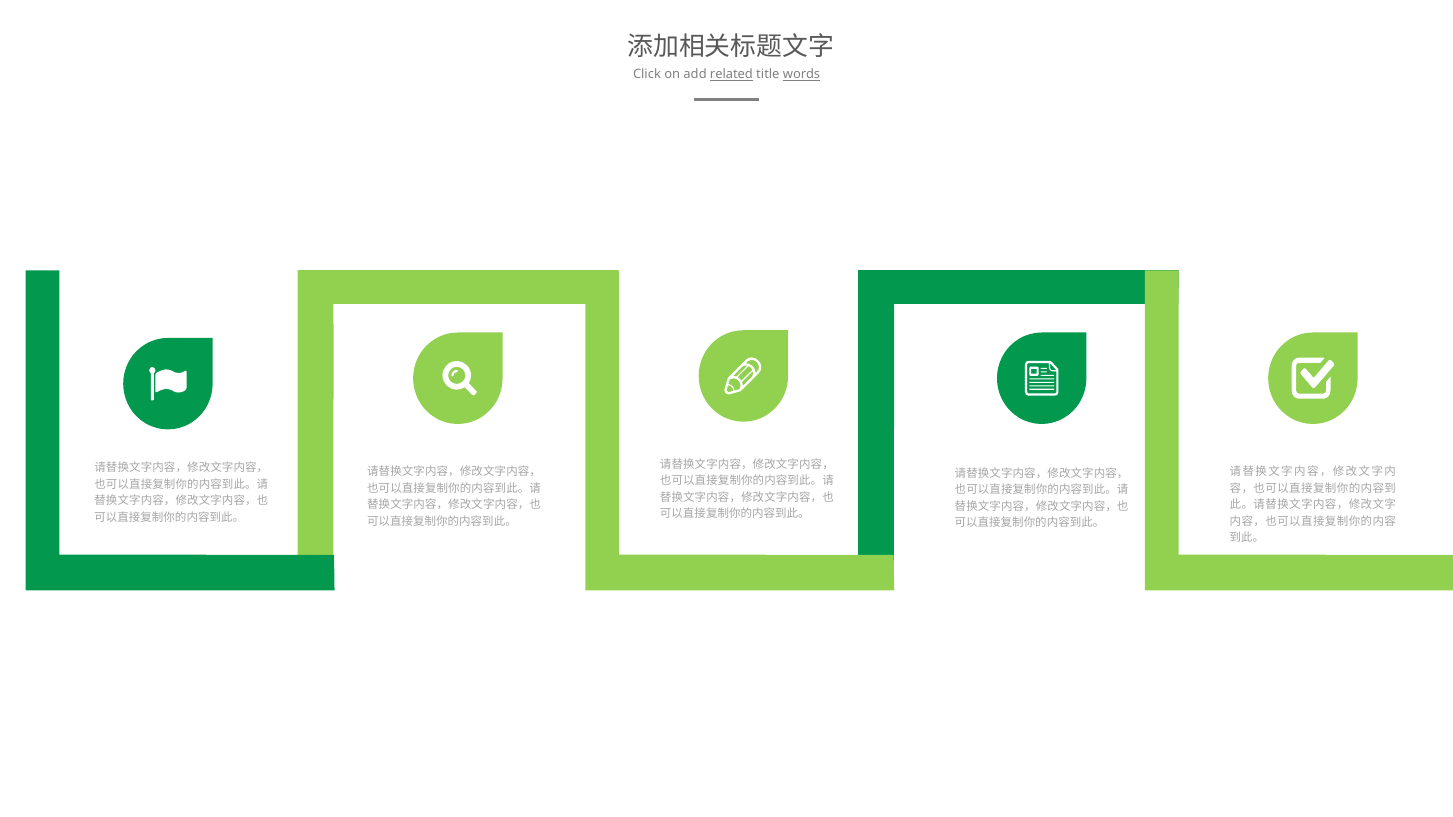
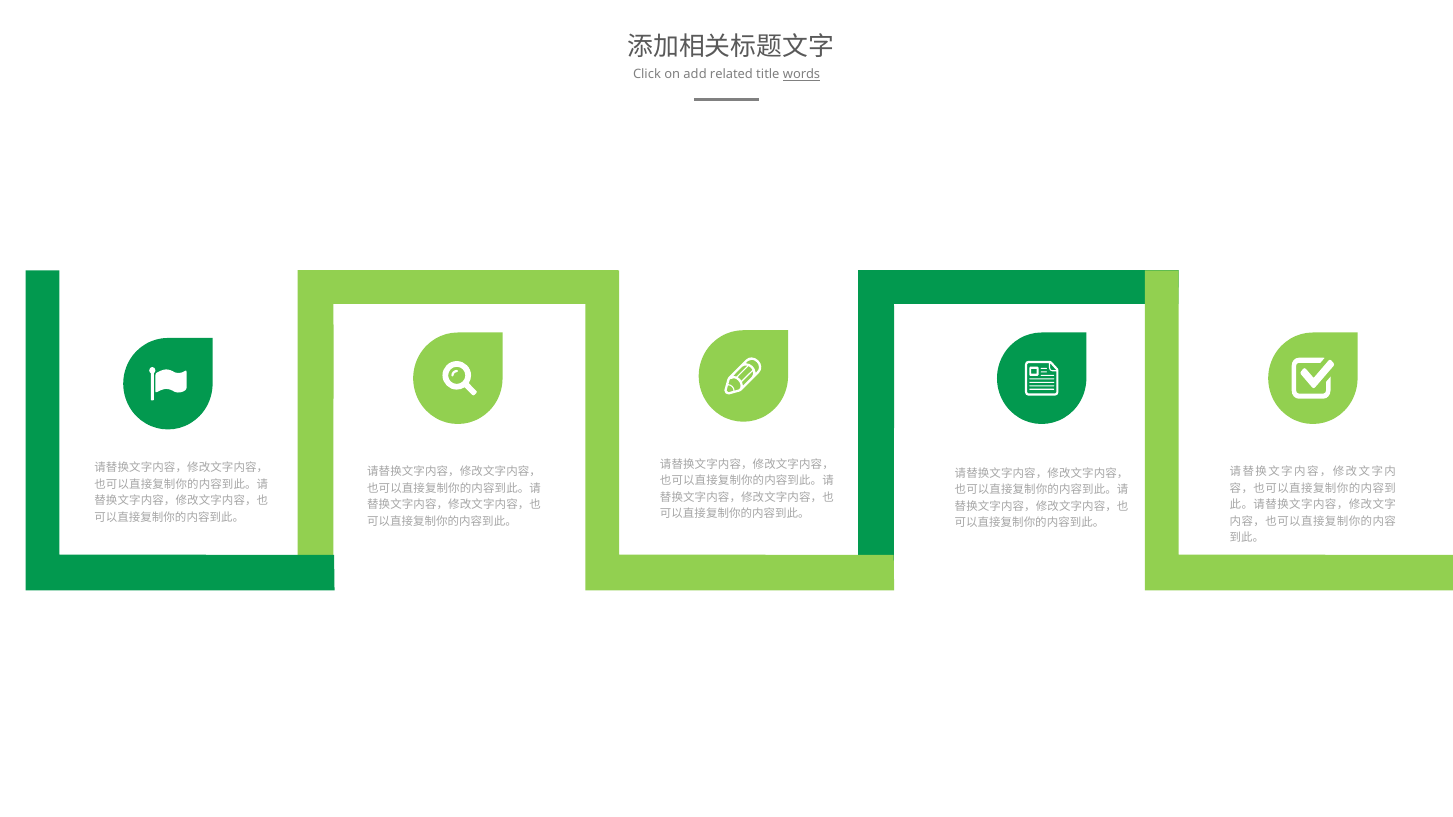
related underline: present -> none (731, 74)
